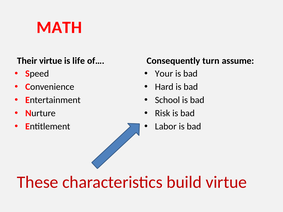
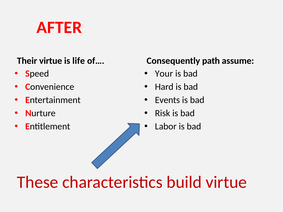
MATH: MATH -> AFTER (59, 27)
turn: turn -> path (211, 61)
School: School -> Events (167, 100)
